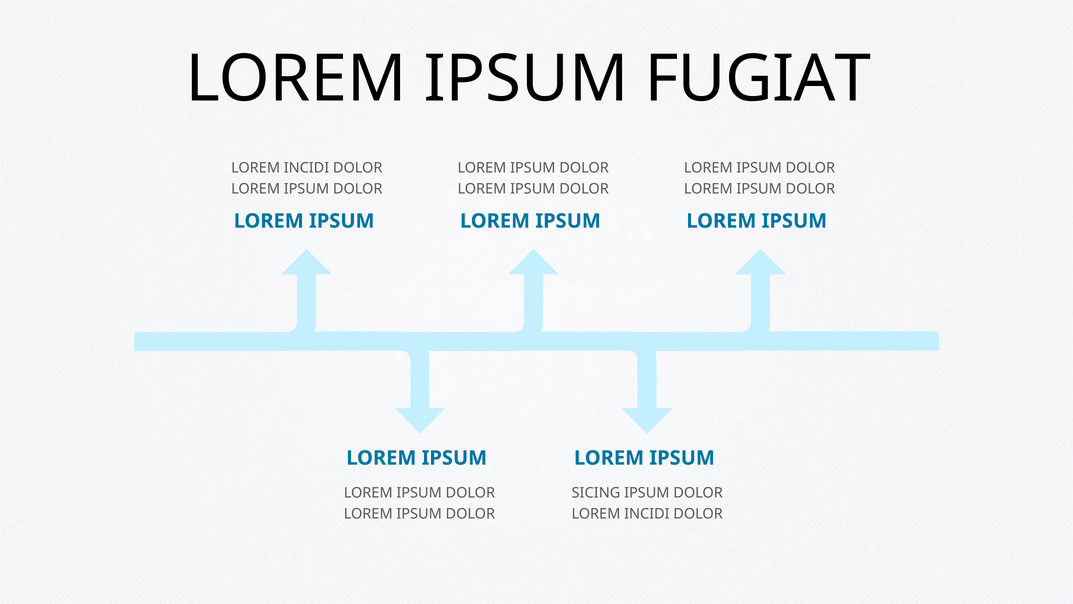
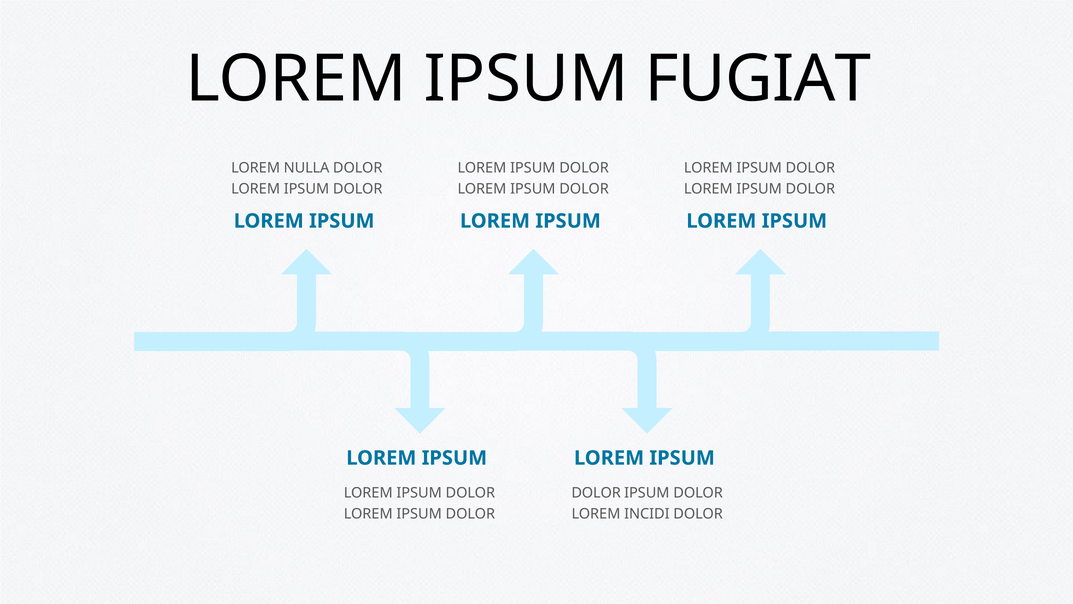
INCIDI: INCIDI -> NULLA (307, 168)
SICING: SICING -> DOLOR (596, 493)
